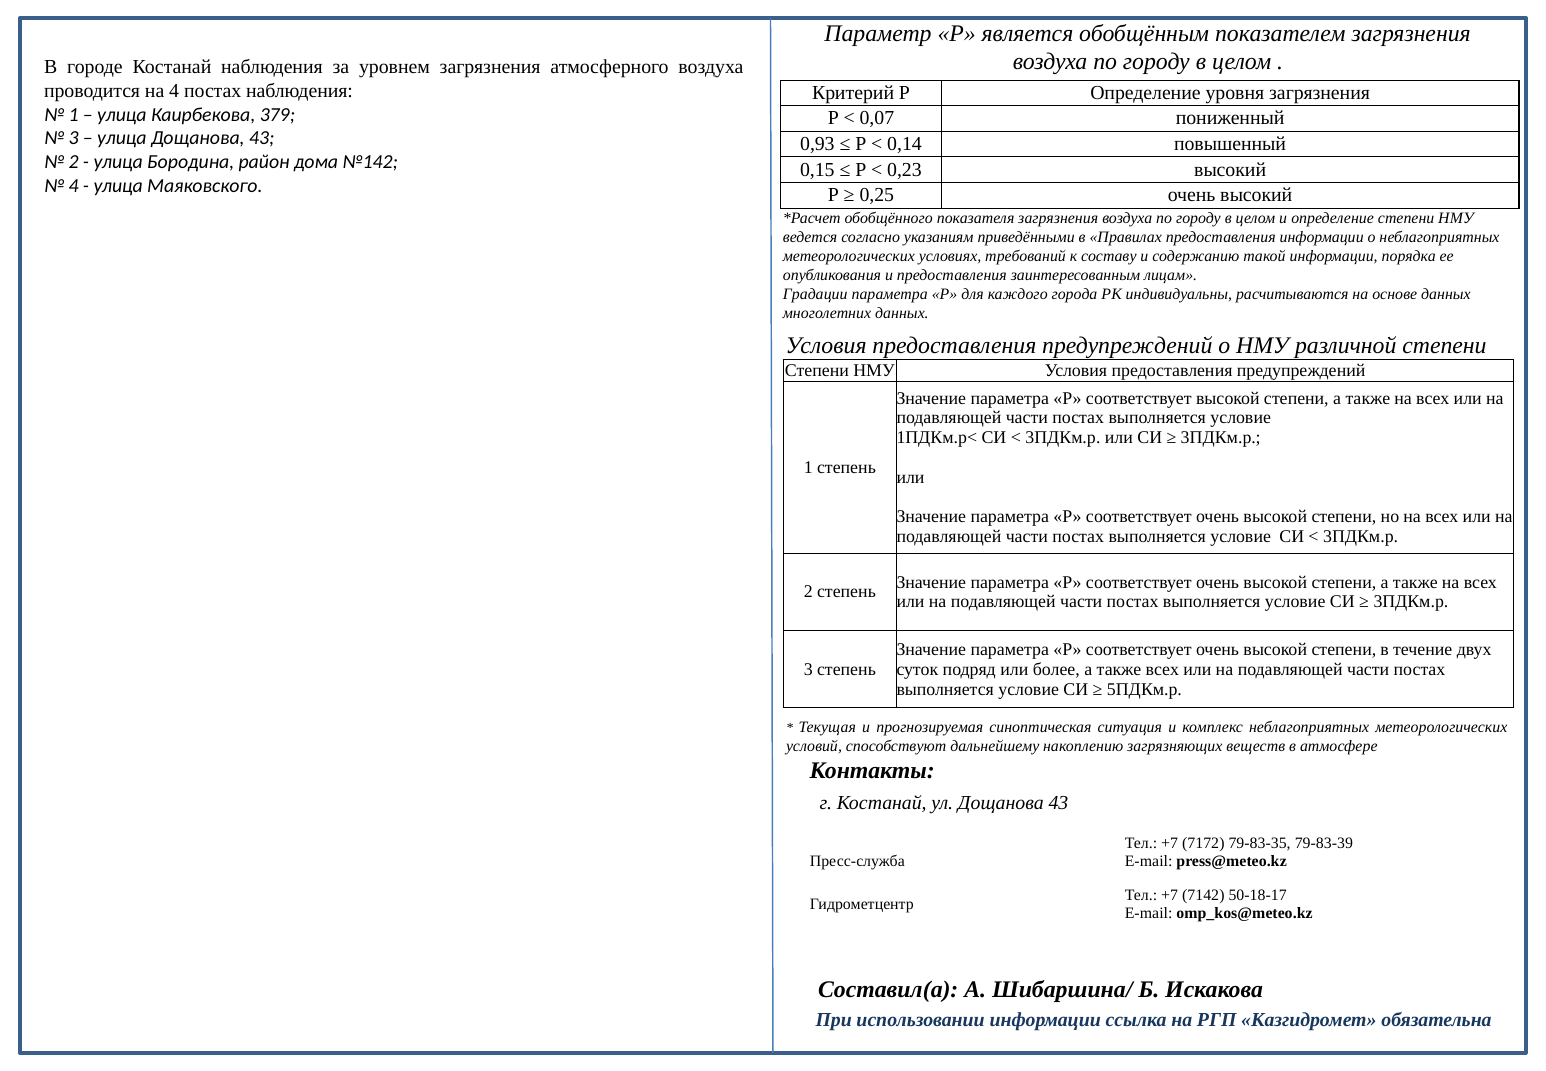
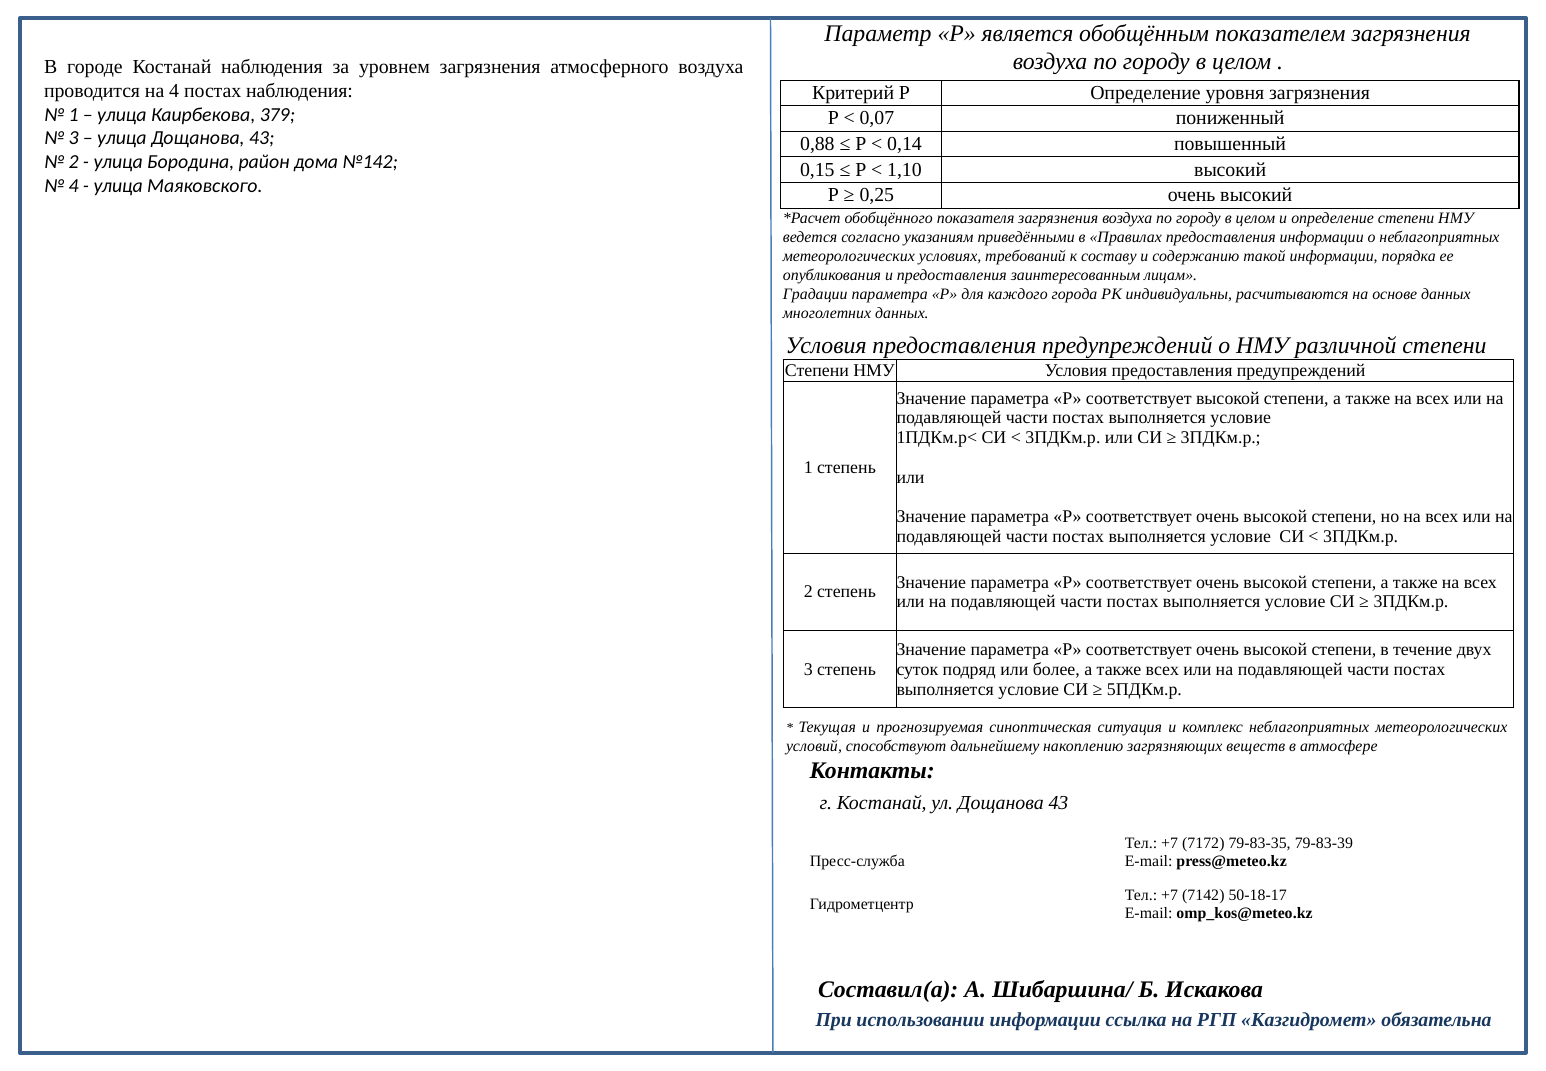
0,93: 0,93 -> 0,88 (817, 144)
0,23: 0,23 -> 1,10 (904, 169)
